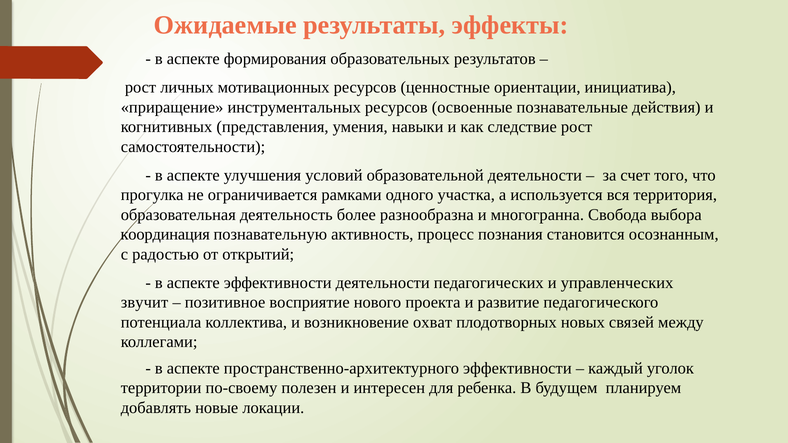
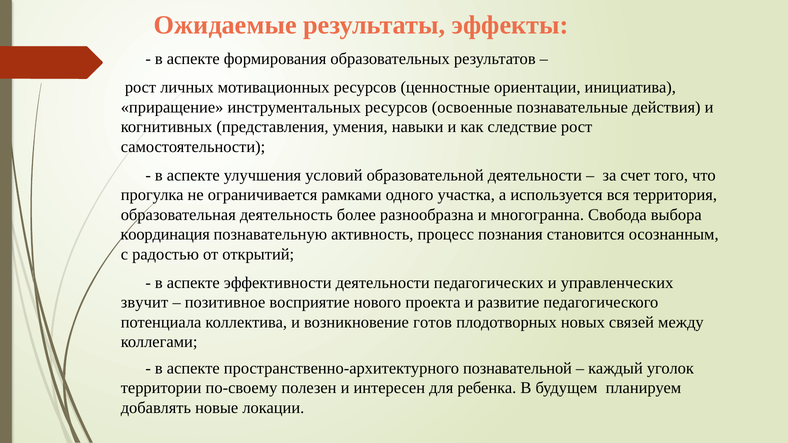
охват: охват -> готов (433, 322)
пространственно-архитектурного эффективности: эффективности -> познавательной (517, 368)
